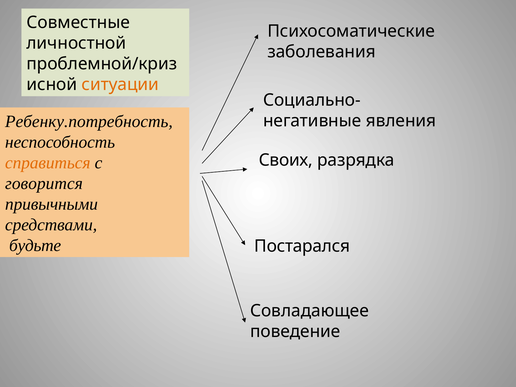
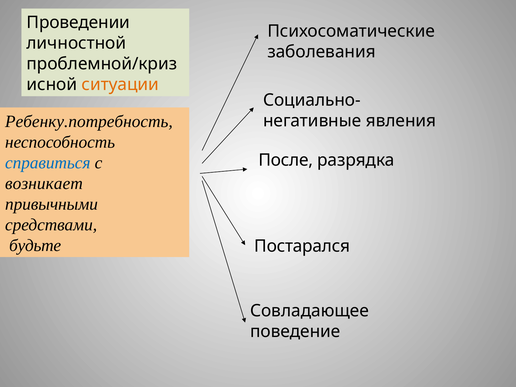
Совместные: Совместные -> Проведении (78, 23)
справиться colour: orange -> blue (48, 163)
Своих: Своих -> После (286, 160)
говорится: говорится -> возникает (44, 183)
